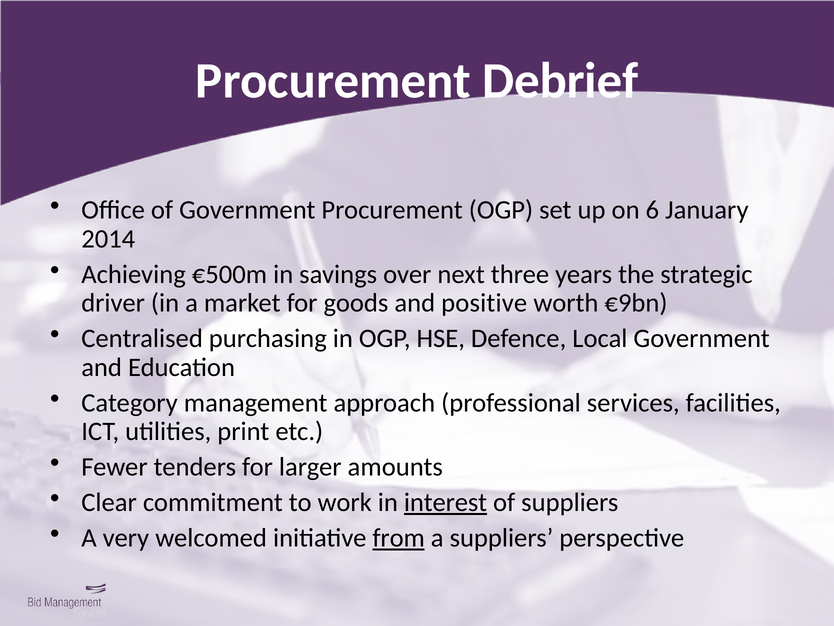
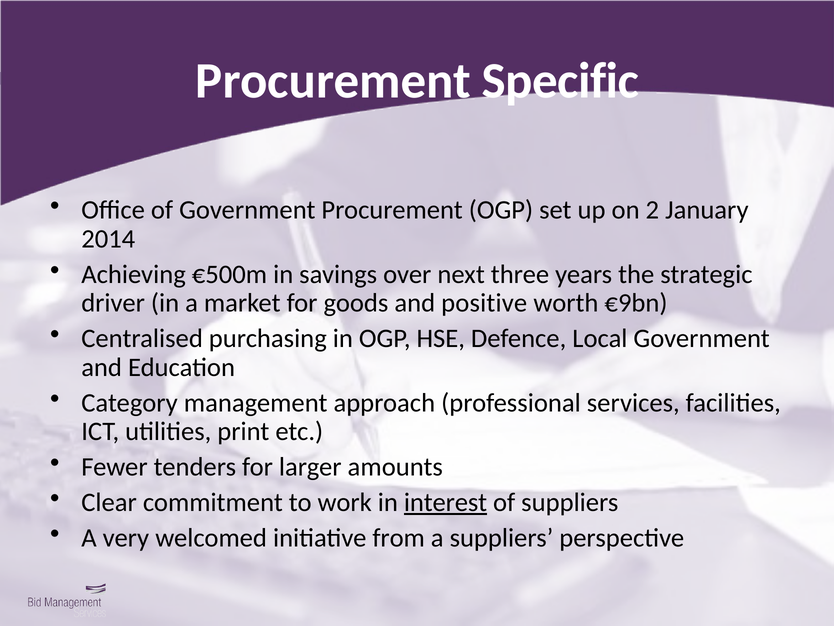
Debrief: Debrief -> Specific (560, 81)
6: 6 -> 2 (652, 210)
from underline: present -> none (399, 538)
